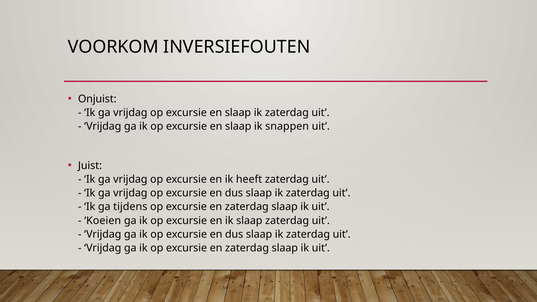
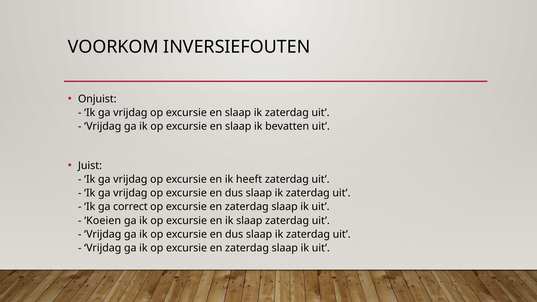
snappen: snappen -> bevatten (287, 126)
tijdens: tijdens -> correct (130, 207)
